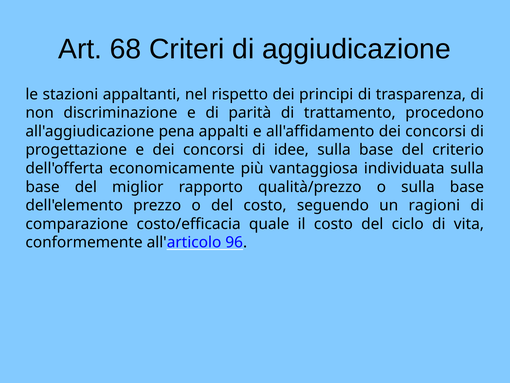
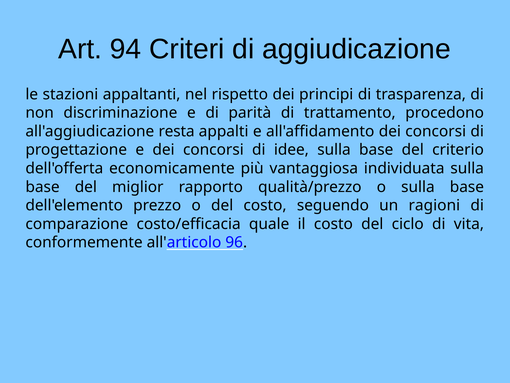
68: 68 -> 94 (126, 49)
pena: pena -> resta (177, 131)
